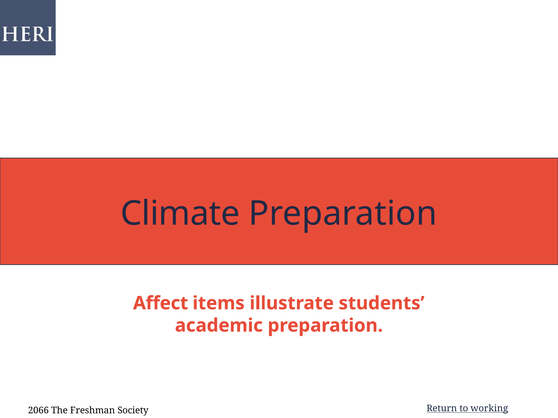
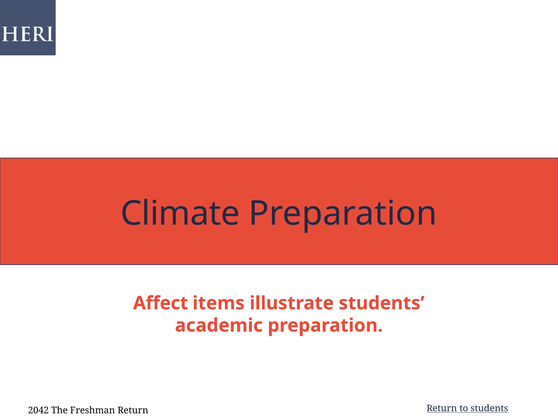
2066: 2066 -> 2042 (38, 411)
Freshman Society: Society -> Return (133, 411)
to working: working -> students (489, 409)
